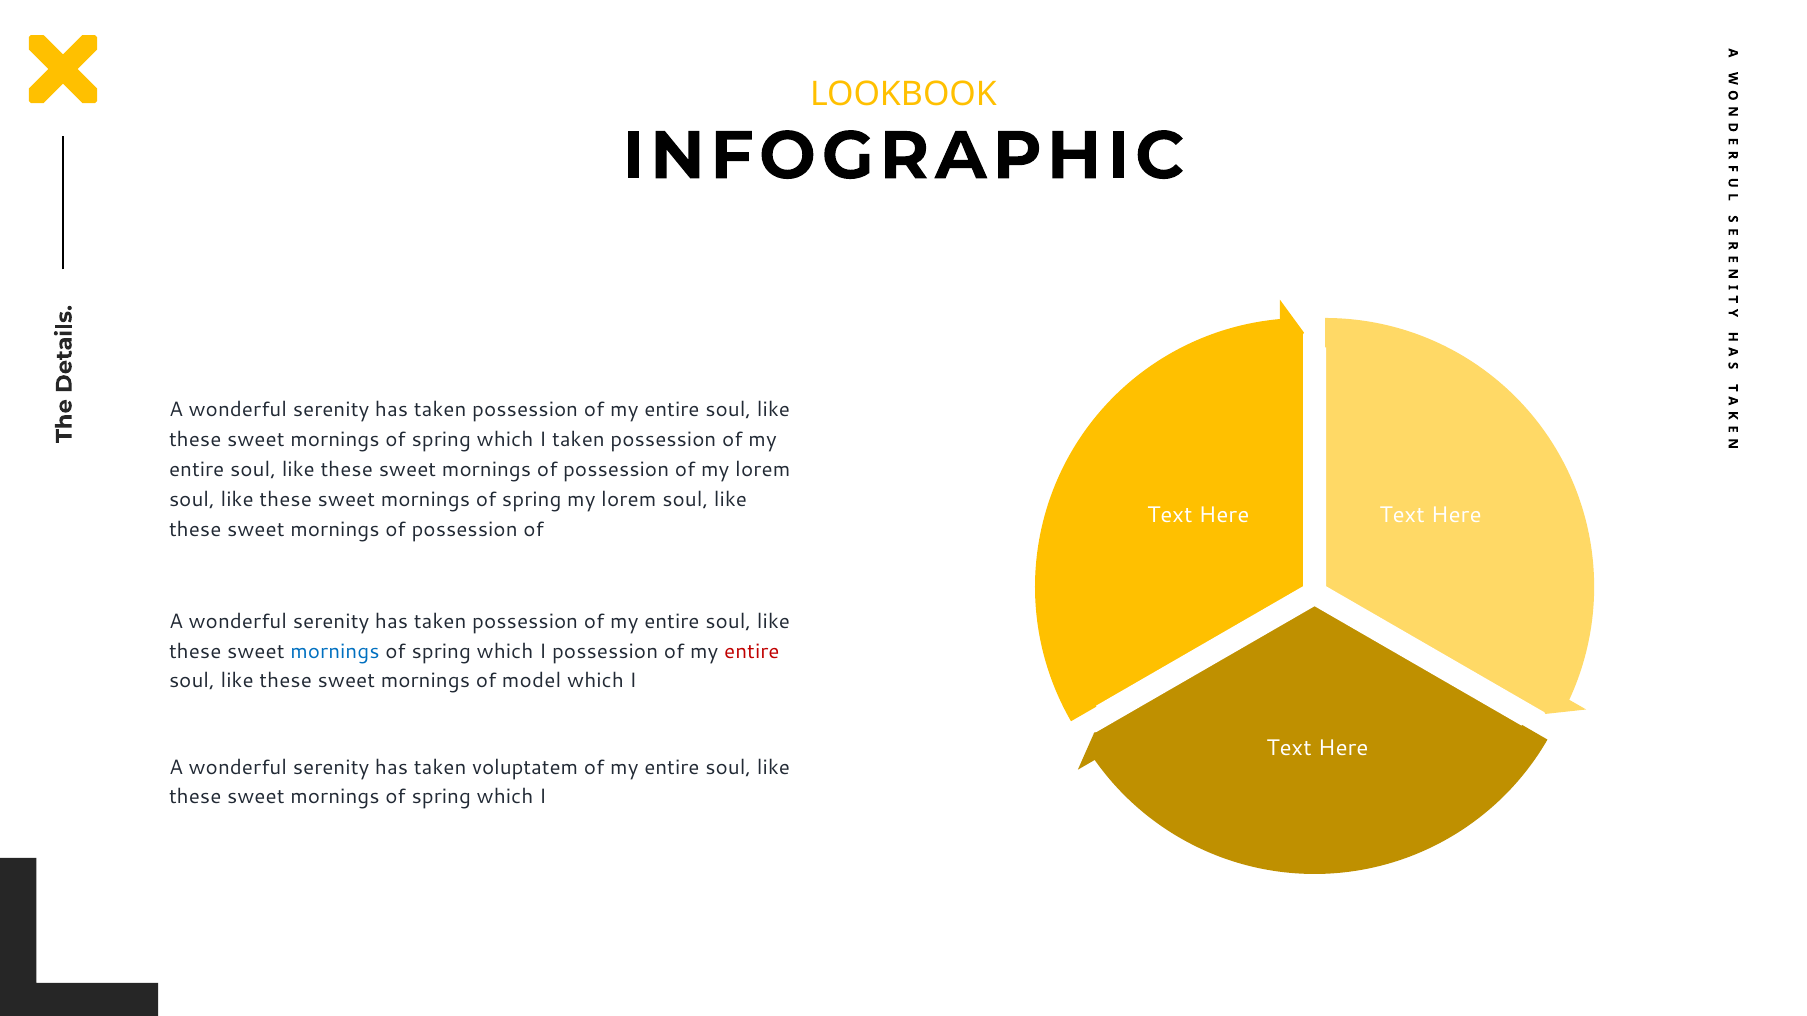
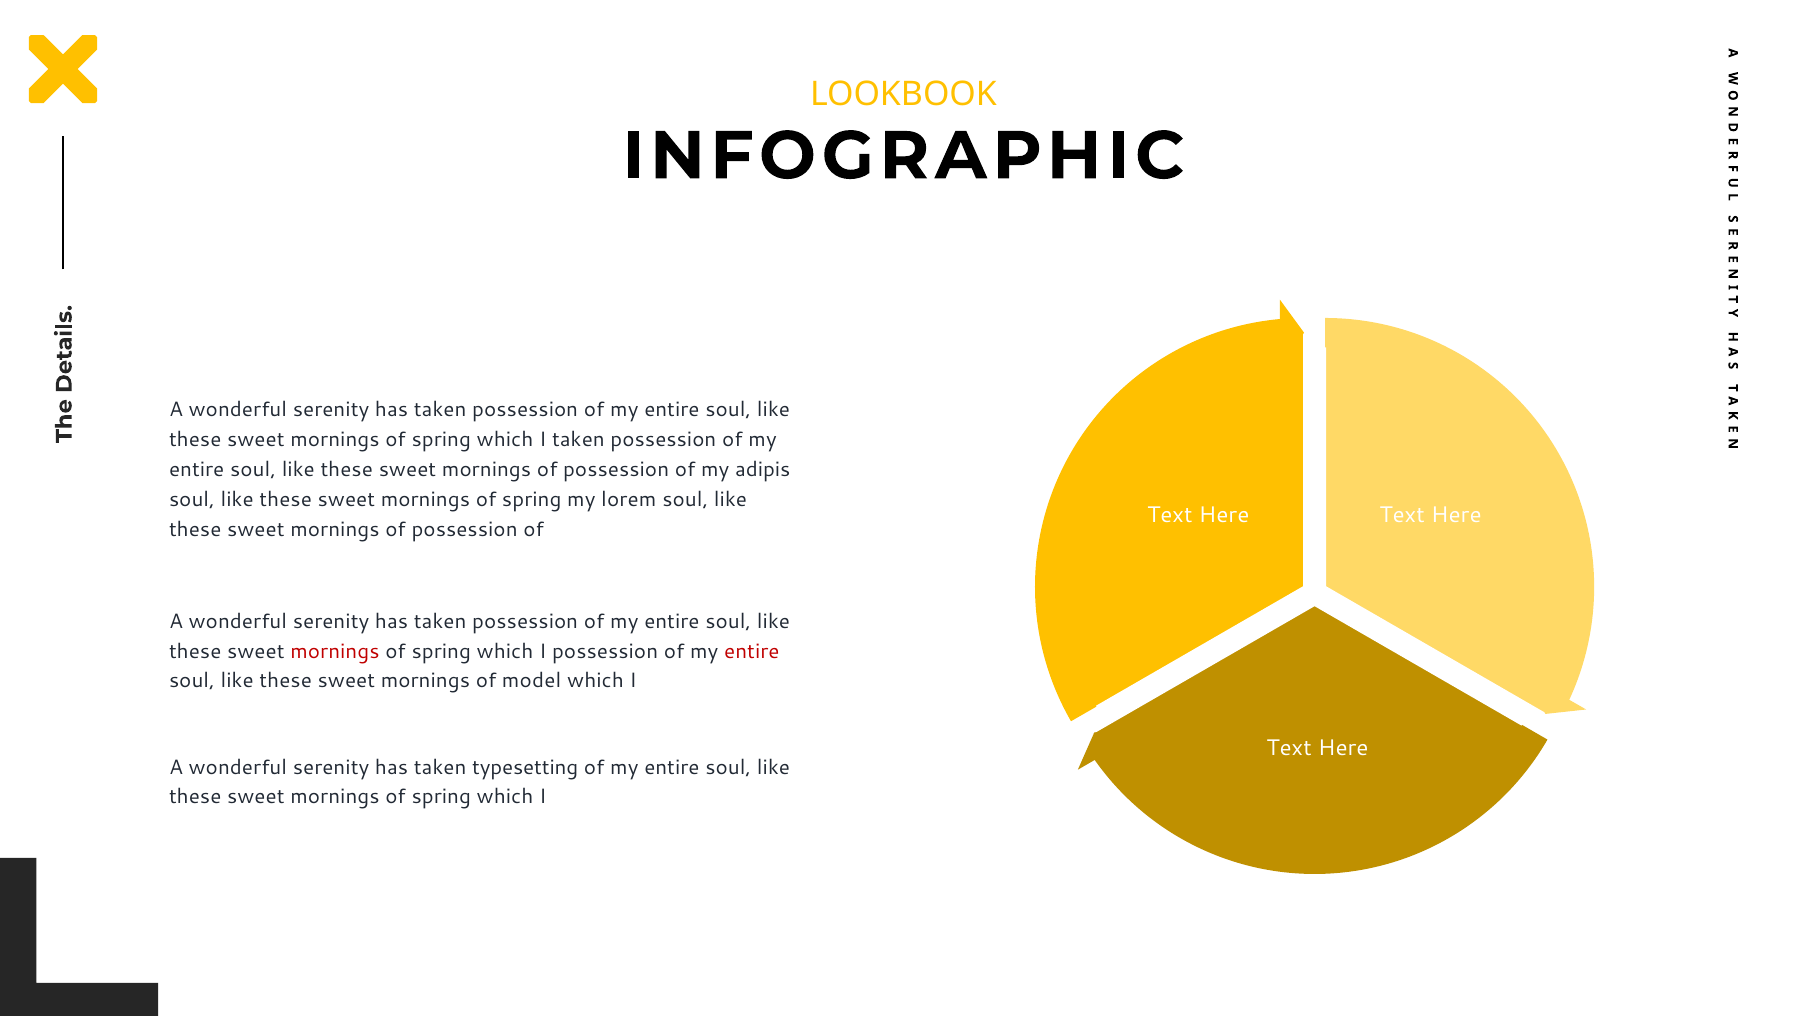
of my lorem: lorem -> adipis (763, 470)
mornings colour: blue -> red (335, 652)
voluptatem: voluptatem -> typesetting (525, 768)
